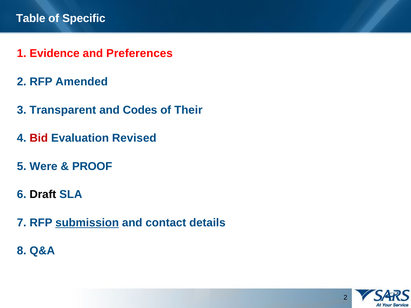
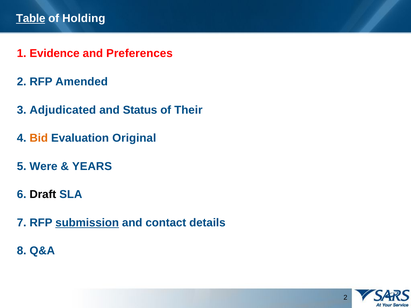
Table underline: none -> present (31, 18)
Specific: Specific -> Holding (84, 18)
Transparent: Transparent -> Adjudicated (63, 110)
Codes: Codes -> Status (140, 110)
Bid colour: red -> orange (39, 138)
Revised: Revised -> Original (134, 138)
PROOF: PROOF -> YEARS (92, 166)
